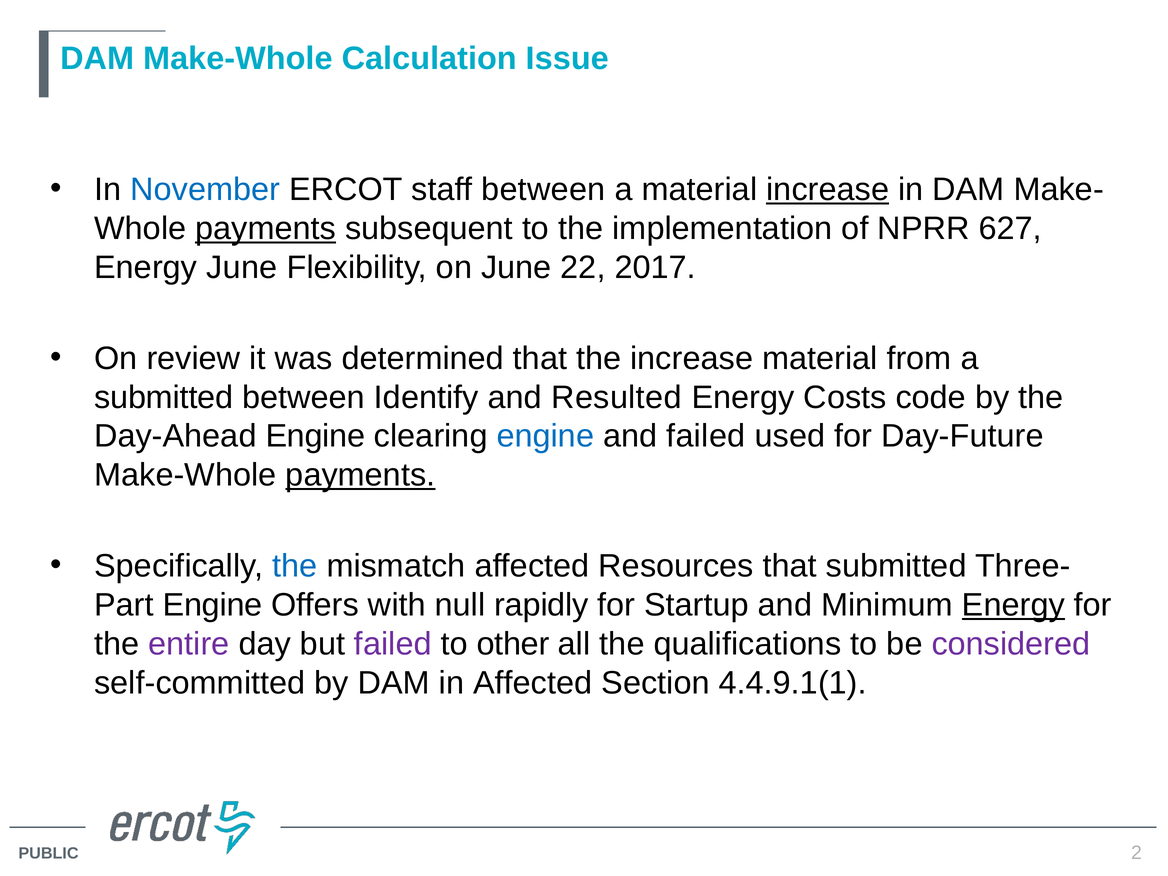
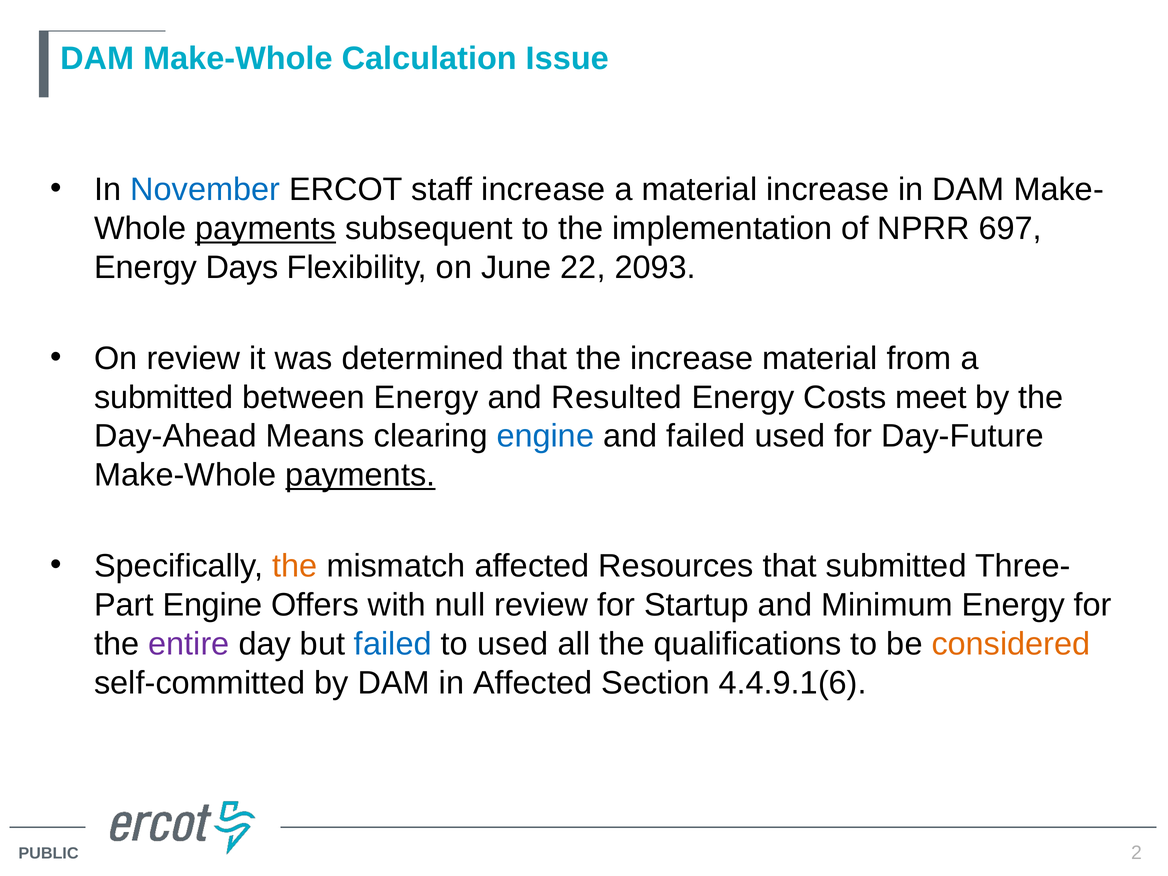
staff between: between -> increase (543, 190)
increase underline: present -> none (828, 190)
627: 627 -> 697 (1010, 229)
Energy June: June -> Days (242, 267)
2017: 2017 -> 2093 (655, 267)
between Identify: Identify -> Energy (426, 397)
code: code -> meet (931, 397)
Day-Ahead Engine: Engine -> Means (315, 436)
the colour: blue -> orange (295, 566)
null rapidly: rapidly -> review (541, 605)
Energy underline: present -> none (1013, 605)
failed colour: purple -> blue (393, 644)
to other: other -> used (513, 644)
considered colour: purple -> orange (1011, 644)
4.4.9.1(1: 4.4.9.1(1 -> 4.4.9.1(6 (793, 683)
